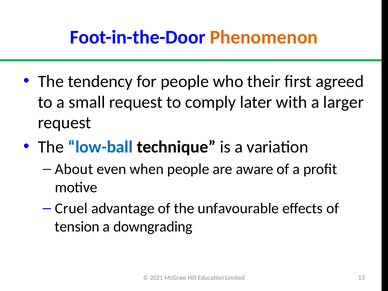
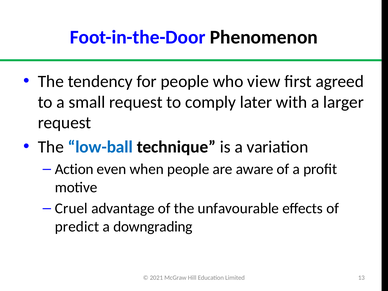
Phenomenon colour: orange -> black (264, 37)
their: their -> view (264, 81)
About: About -> Action (74, 169)
tension: tension -> predict (77, 227)
